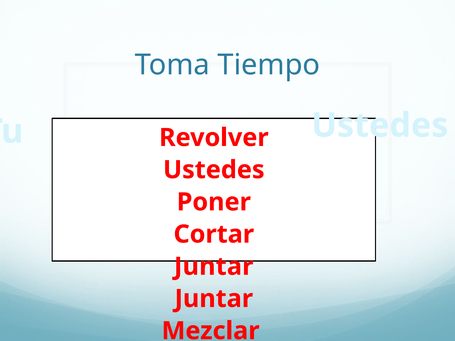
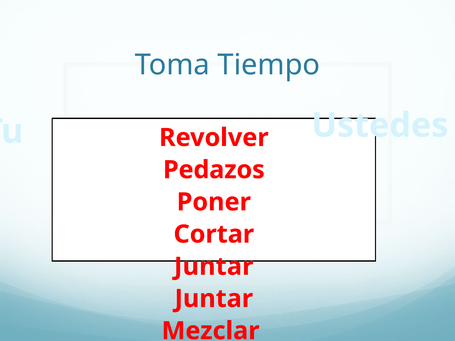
Ustedes: Ustedes -> Pedazos (214, 170)
